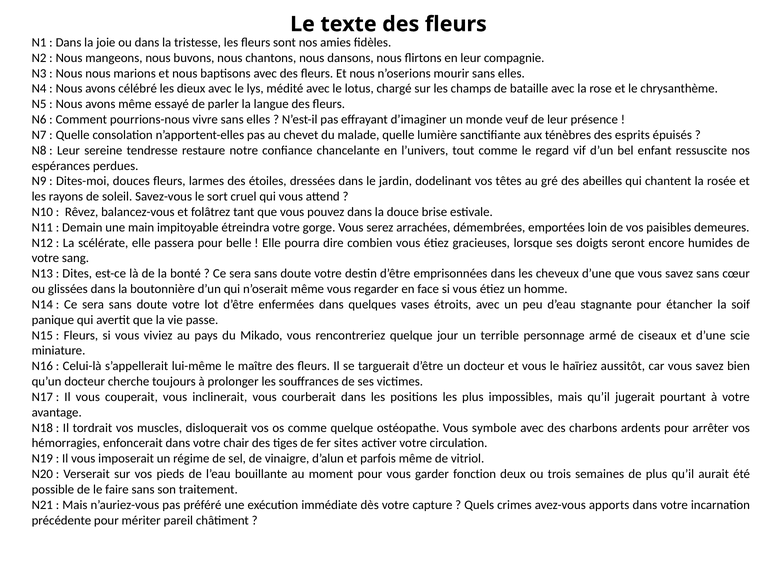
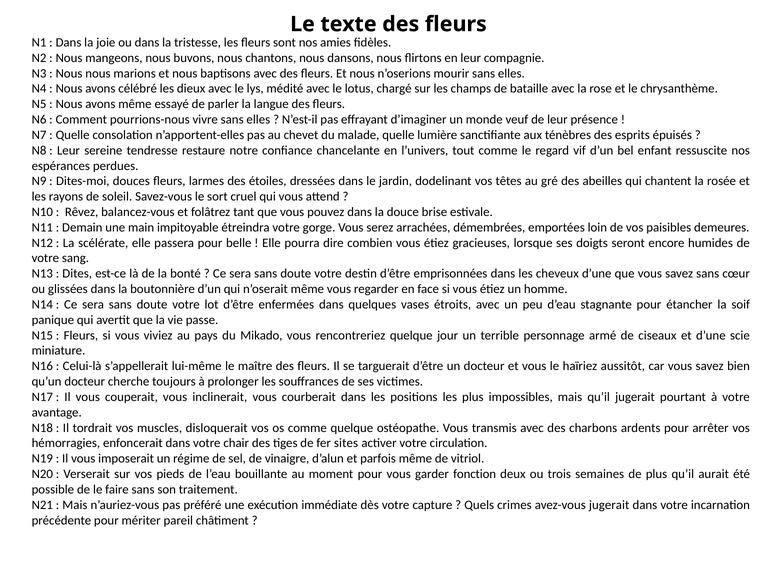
symbole: symbole -> transmis (494, 428)
avez-vous apports: apports -> jugerait (609, 505)
